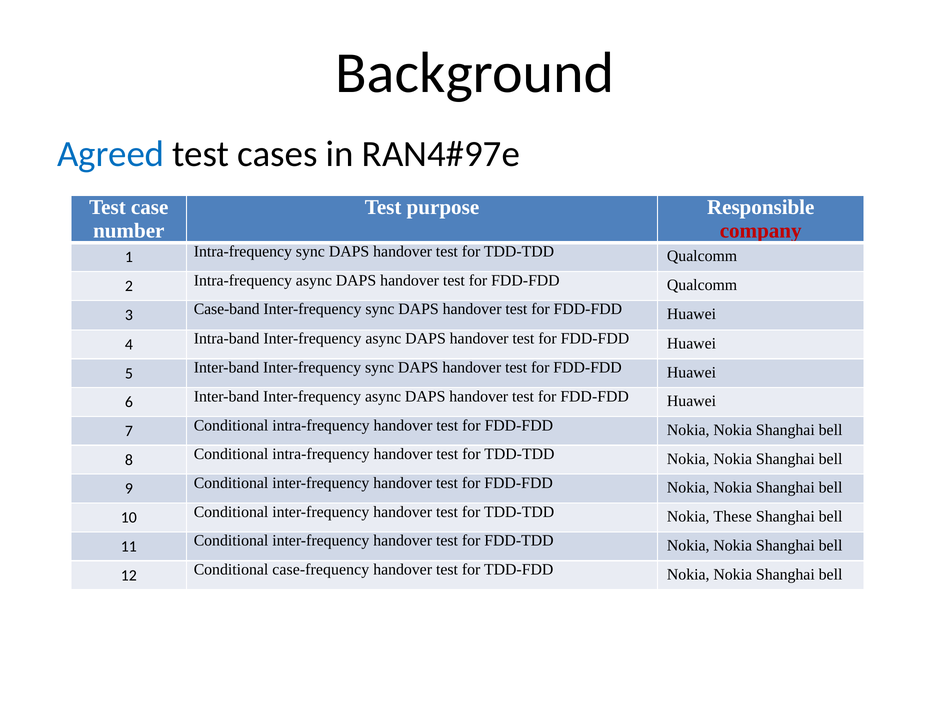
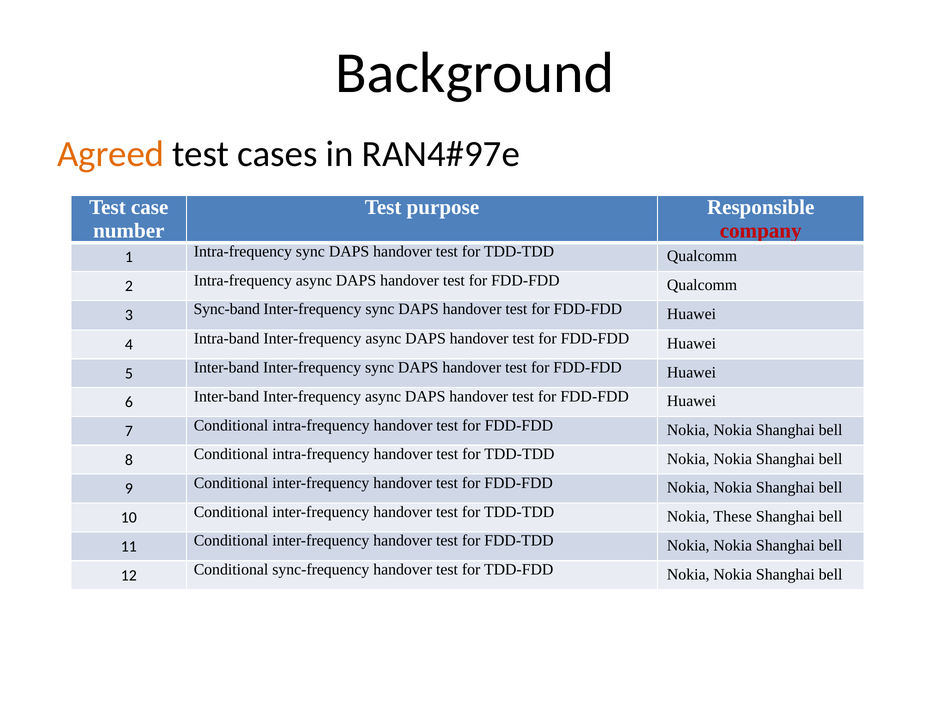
Agreed colour: blue -> orange (111, 154)
Case-band: Case-band -> Sync-band (227, 309)
case-frequency: case-frequency -> sync-frequency (321, 569)
